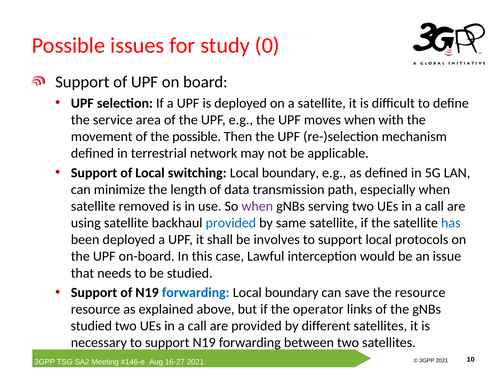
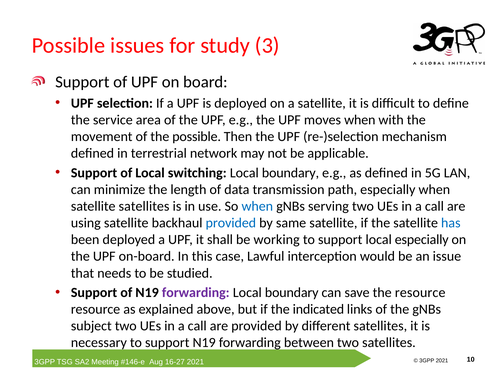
0: 0 -> 3 (267, 45)
satellite removed: removed -> satellites (144, 206)
when colour: purple -> blue (257, 206)
involves: involves -> working (277, 240)
local protocols: protocols -> especially (422, 240)
forwarding colour: blue -> purple (196, 293)
operator: operator -> indicated (318, 310)
studied: studied -> subject (91, 326)
